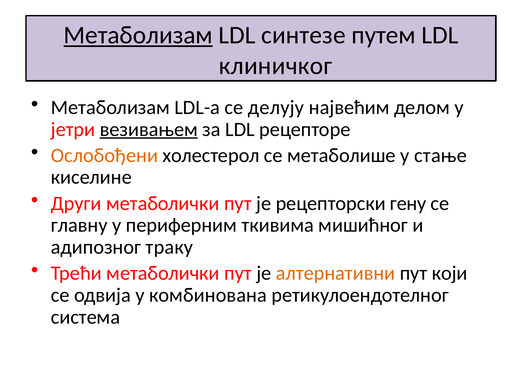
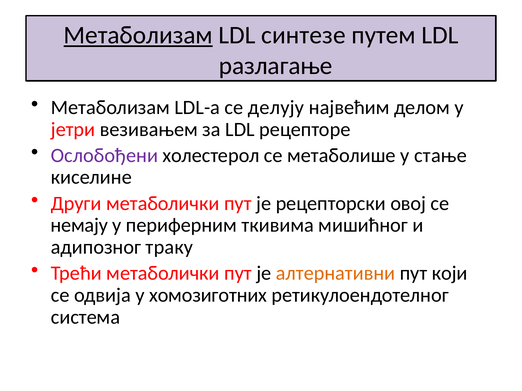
клиничког: клиничког -> разлагање (276, 66)
везивањем underline: present -> none (149, 129)
Ослобођени colour: orange -> purple (104, 156)
гену: гену -> овој (408, 204)
главну: главну -> немају (79, 226)
комбинована: комбинована -> хомозиготних (208, 296)
